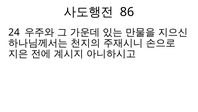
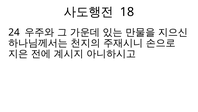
86: 86 -> 18 (127, 12)
